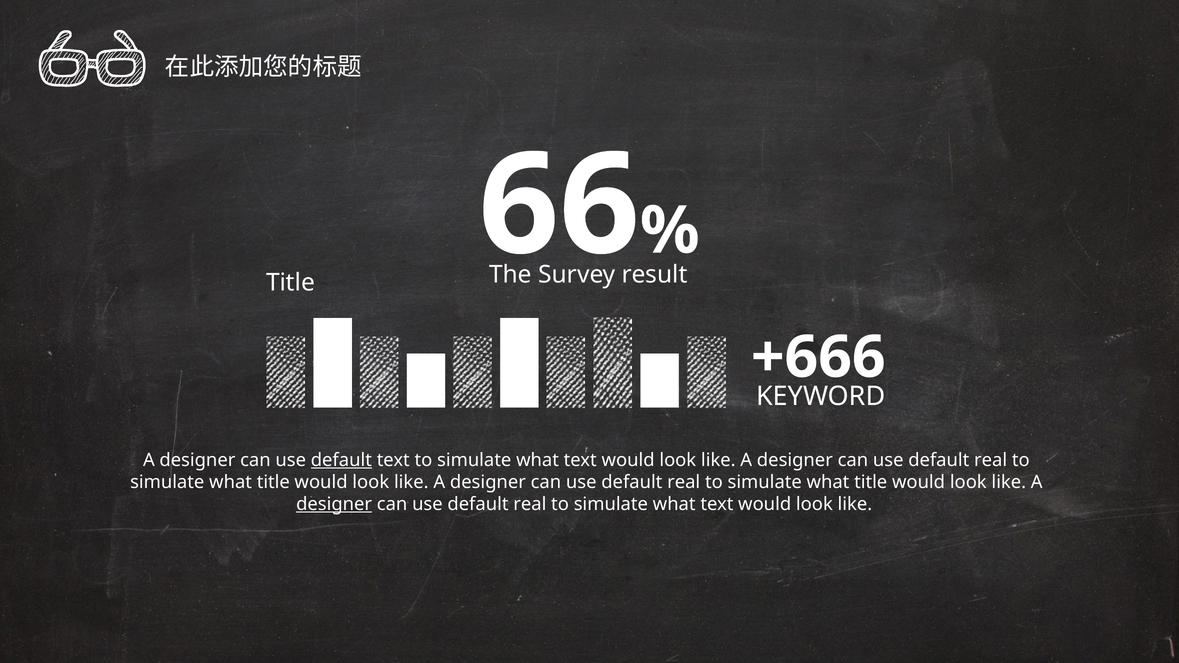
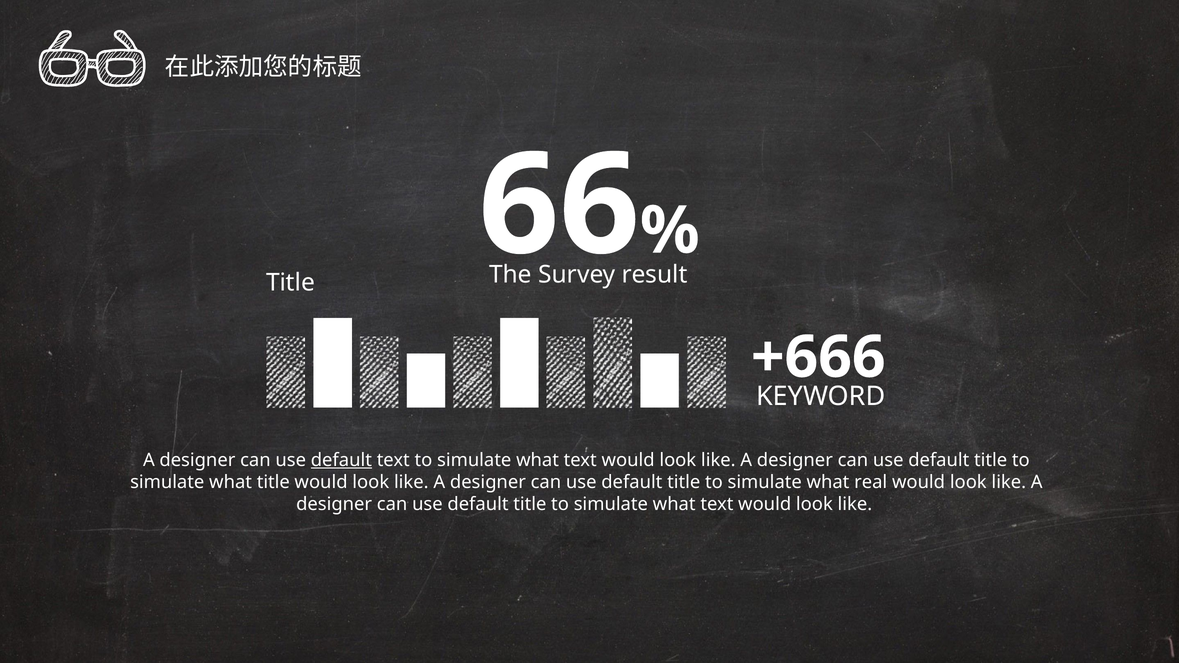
real: real -> title (991, 460)
real: real -> title (684, 482)
title: title -> real (871, 482)
designer underline: present -> none (334, 504)
real: real -> title (530, 504)
